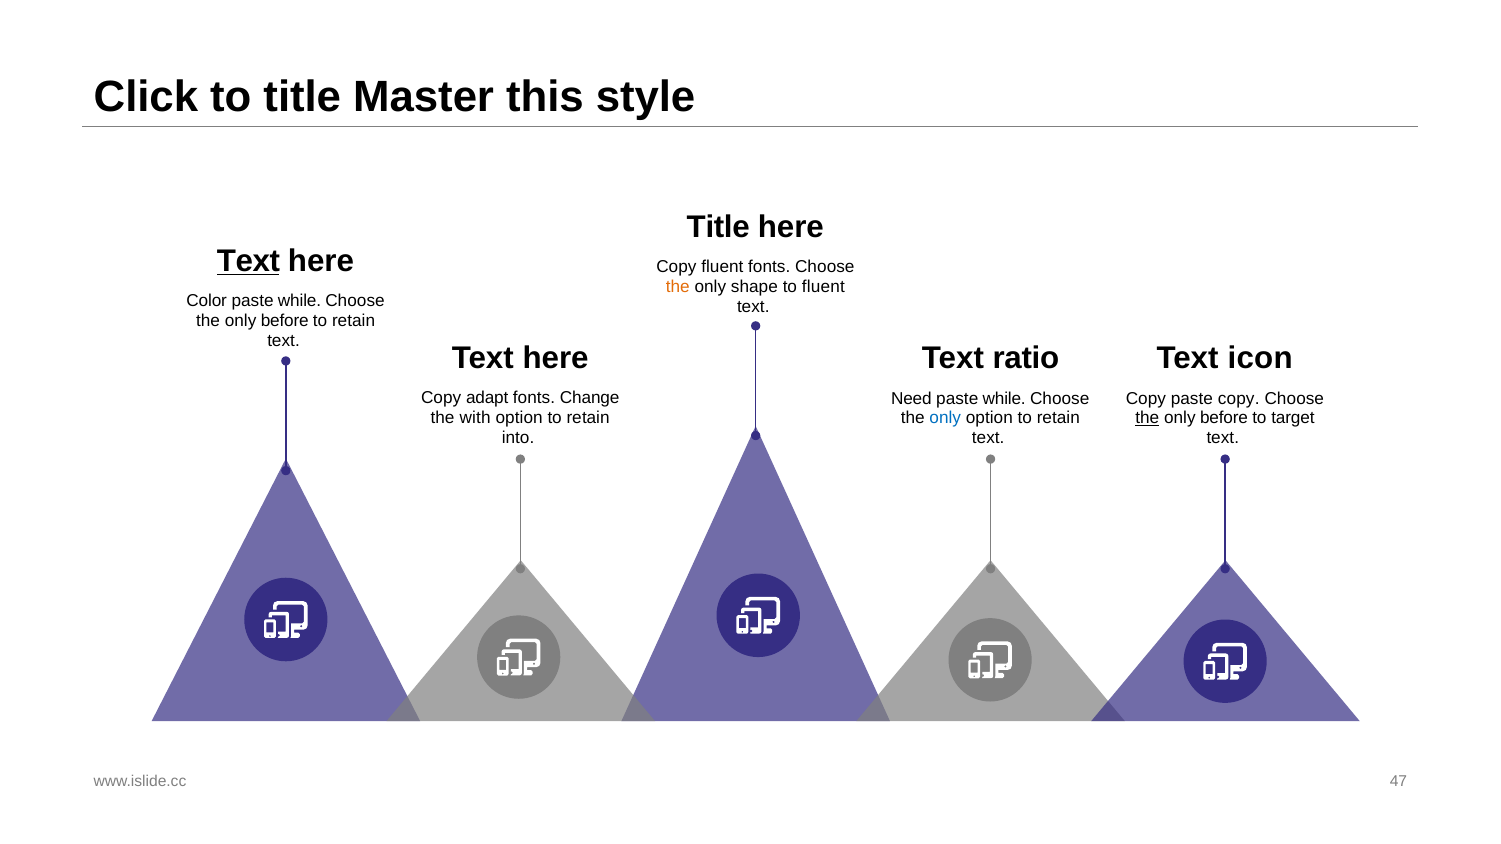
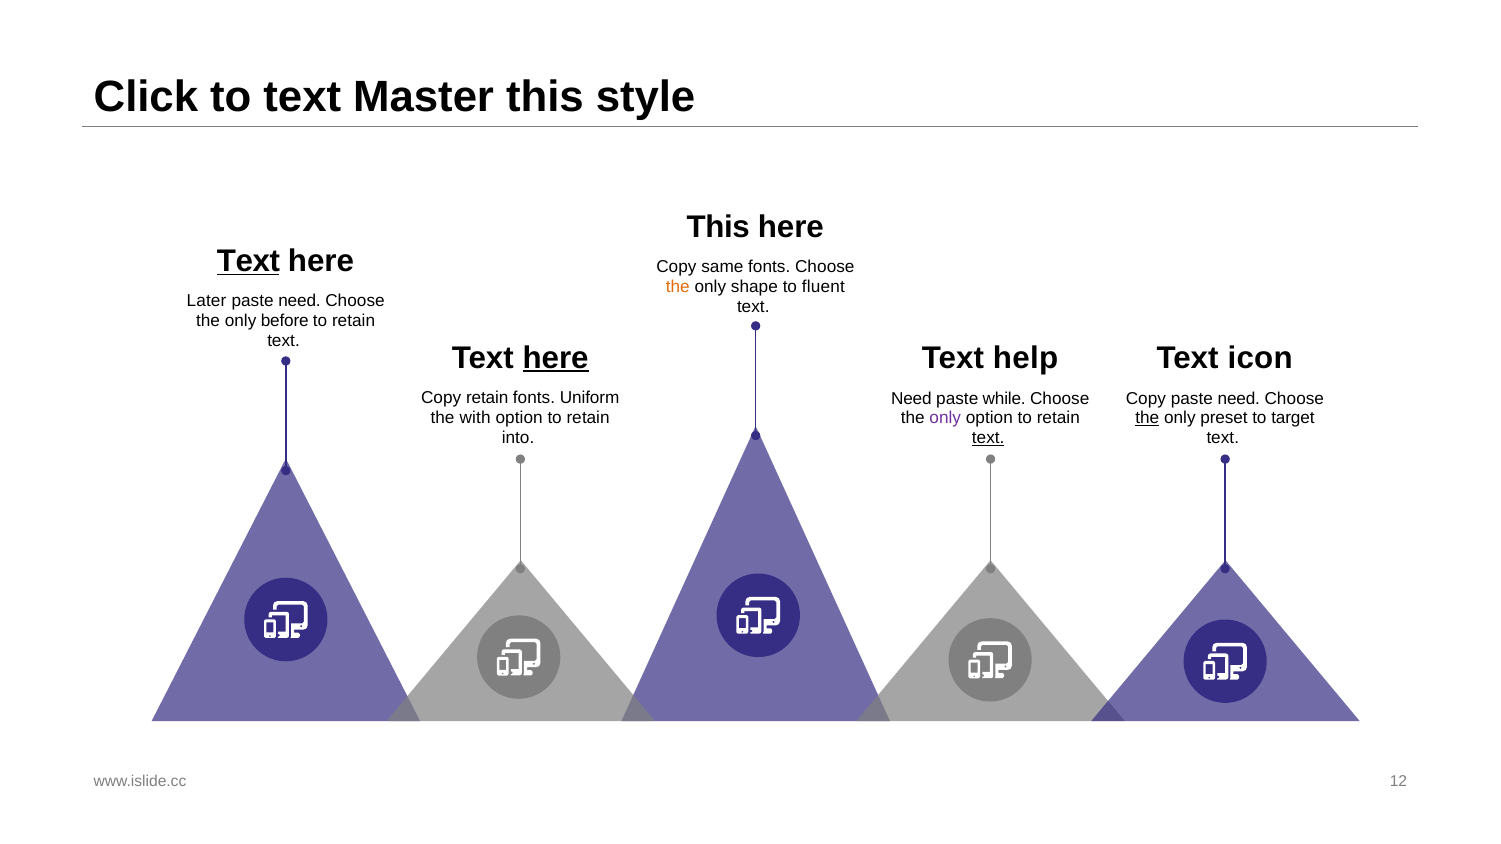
to title: title -> text (302, 97)
Title: Title -> This (718, 227)
Copy fluent: fluent -> same (722, 267)
Color: Color -> Later (206, 301)
while: while -> need (300, 301)
here underline: none -> present (556, 358)
ratio: ratio -> help (1026, 358)
Copy adapt: adapt -> retain (487, 398)
Change: Change -> Uniform (590, 398)
Copy paste copy: copy -> need (1239, 398)
only colour: blue -> purple (945, 418)
before: before -> preset (1224, 418)
text underline: none -> present (988, 438)
47: 47 -> 12 (1398, 782)
